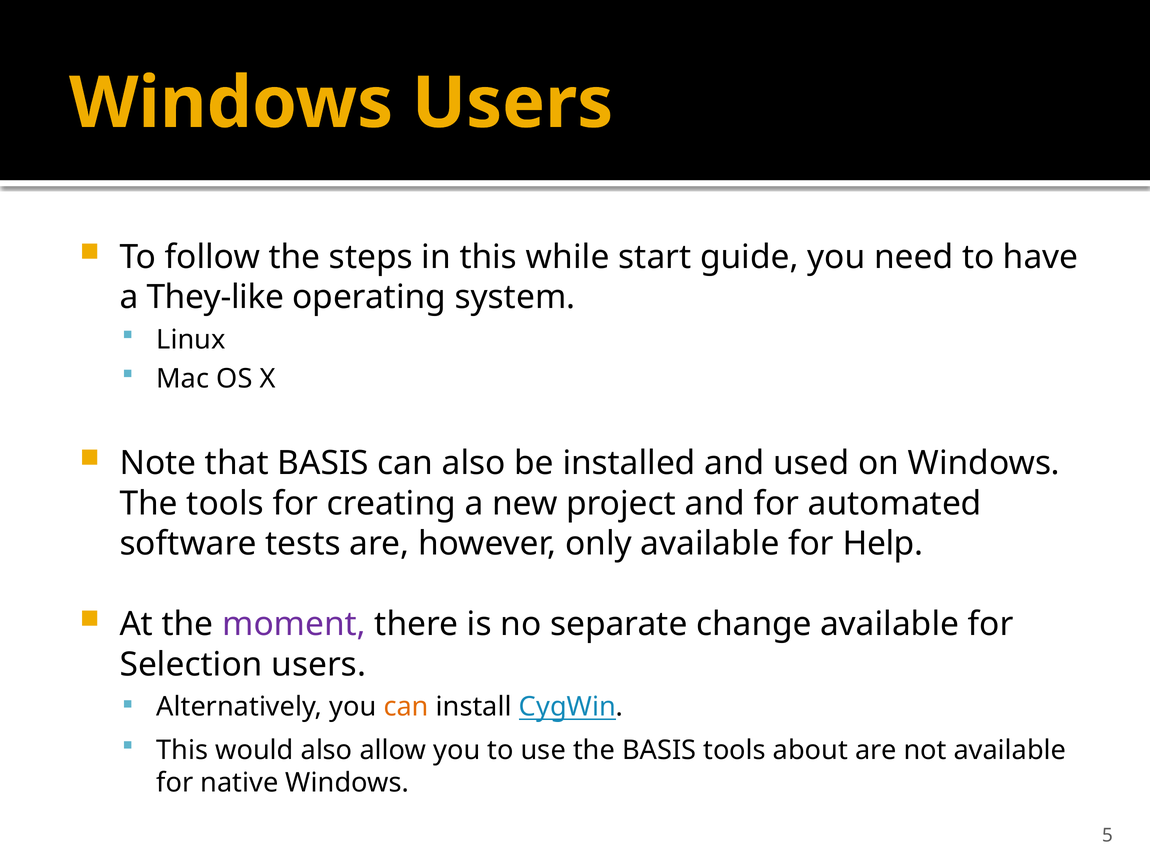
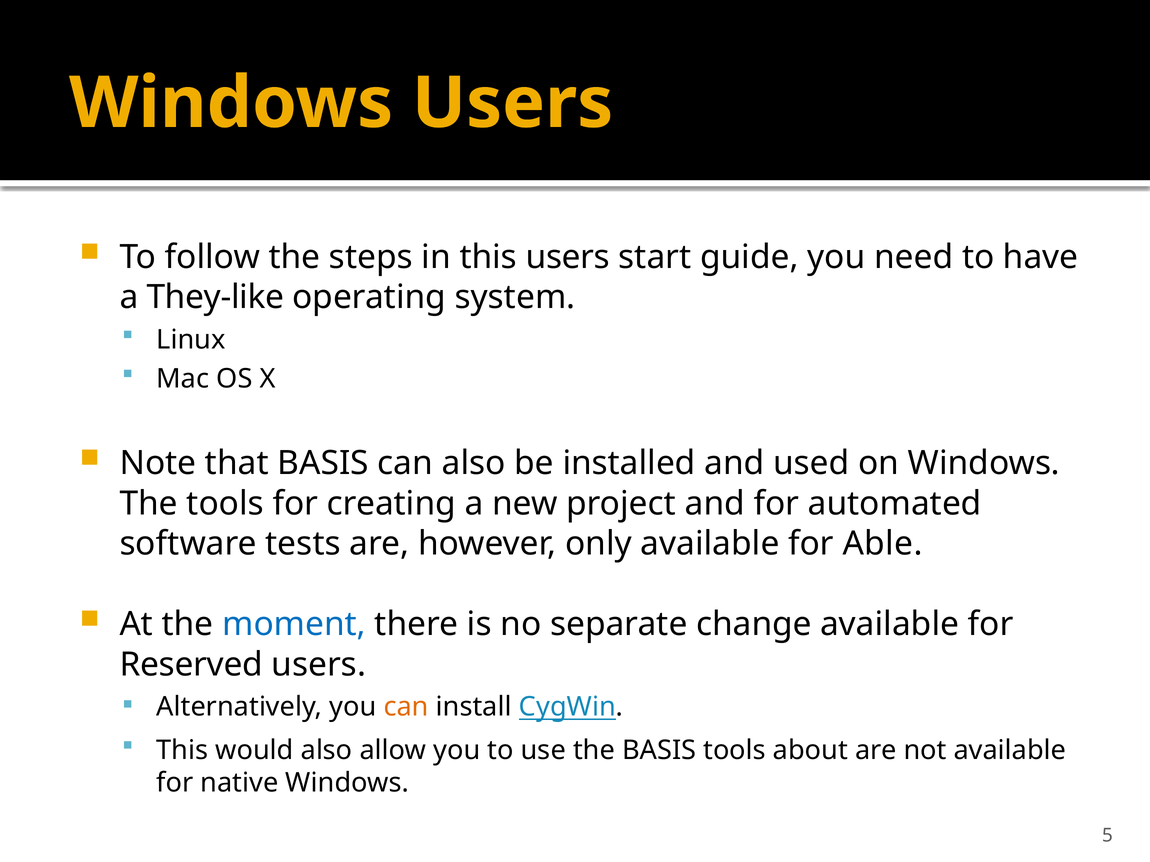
this while: while -> users (568, 257)
Help: Help -> Able (883, 544)
moment colour: purple -> blue (294, 625)
Selection: Selection -> Reserved (191, 665)
